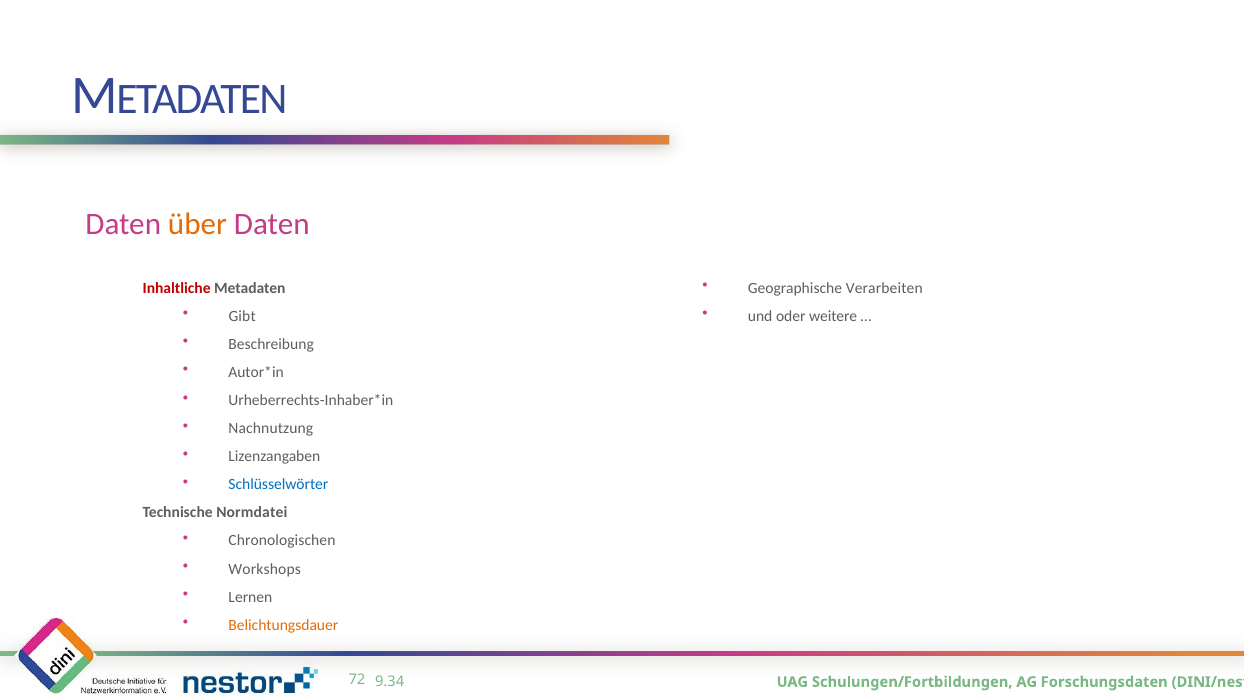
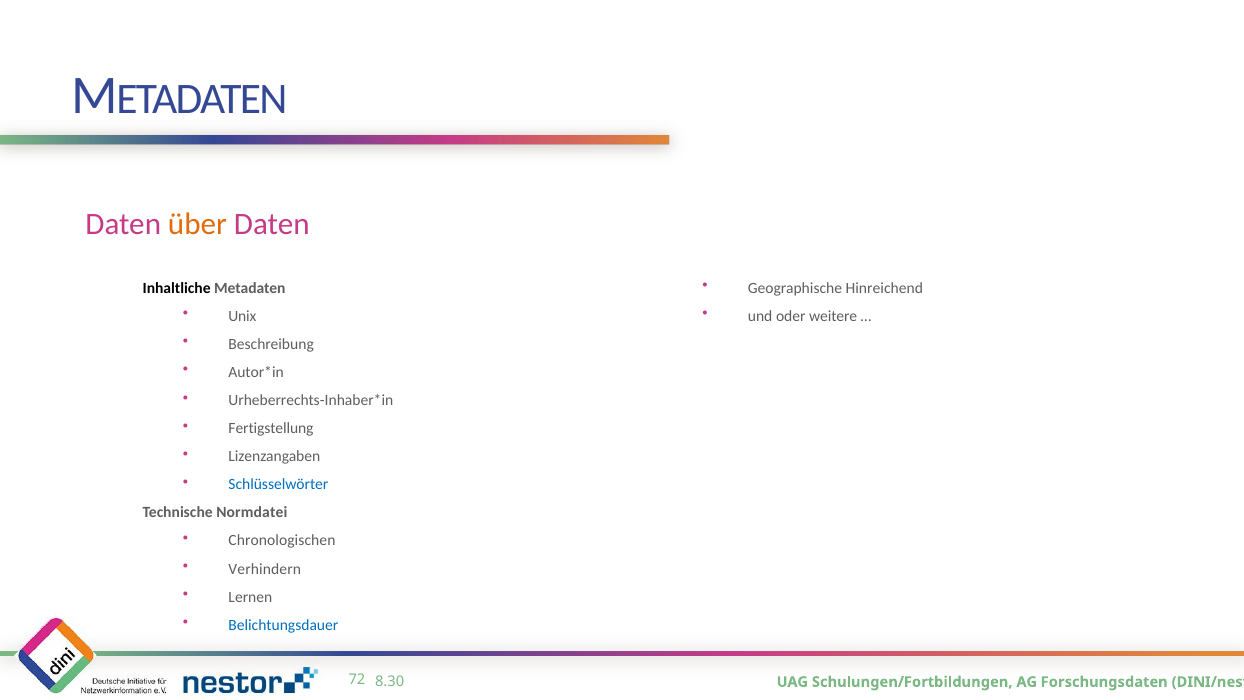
Verarbeiten: Verarbeiten -> Hinreichend (884, 288)
Inhaltliche colour: red -> black (177, 288)
Gibt: Gibt -> Unix (242, 316)
Nachnutzung: Nachnutzung -> Fertigstellung (271, 428)
Workshops: Workshops -> Verhindern (265, 569)
Belichtungsdauer colour: orange -> blue (283, 625)
9.34: 9.34 -> 8.30 (390, 681)
